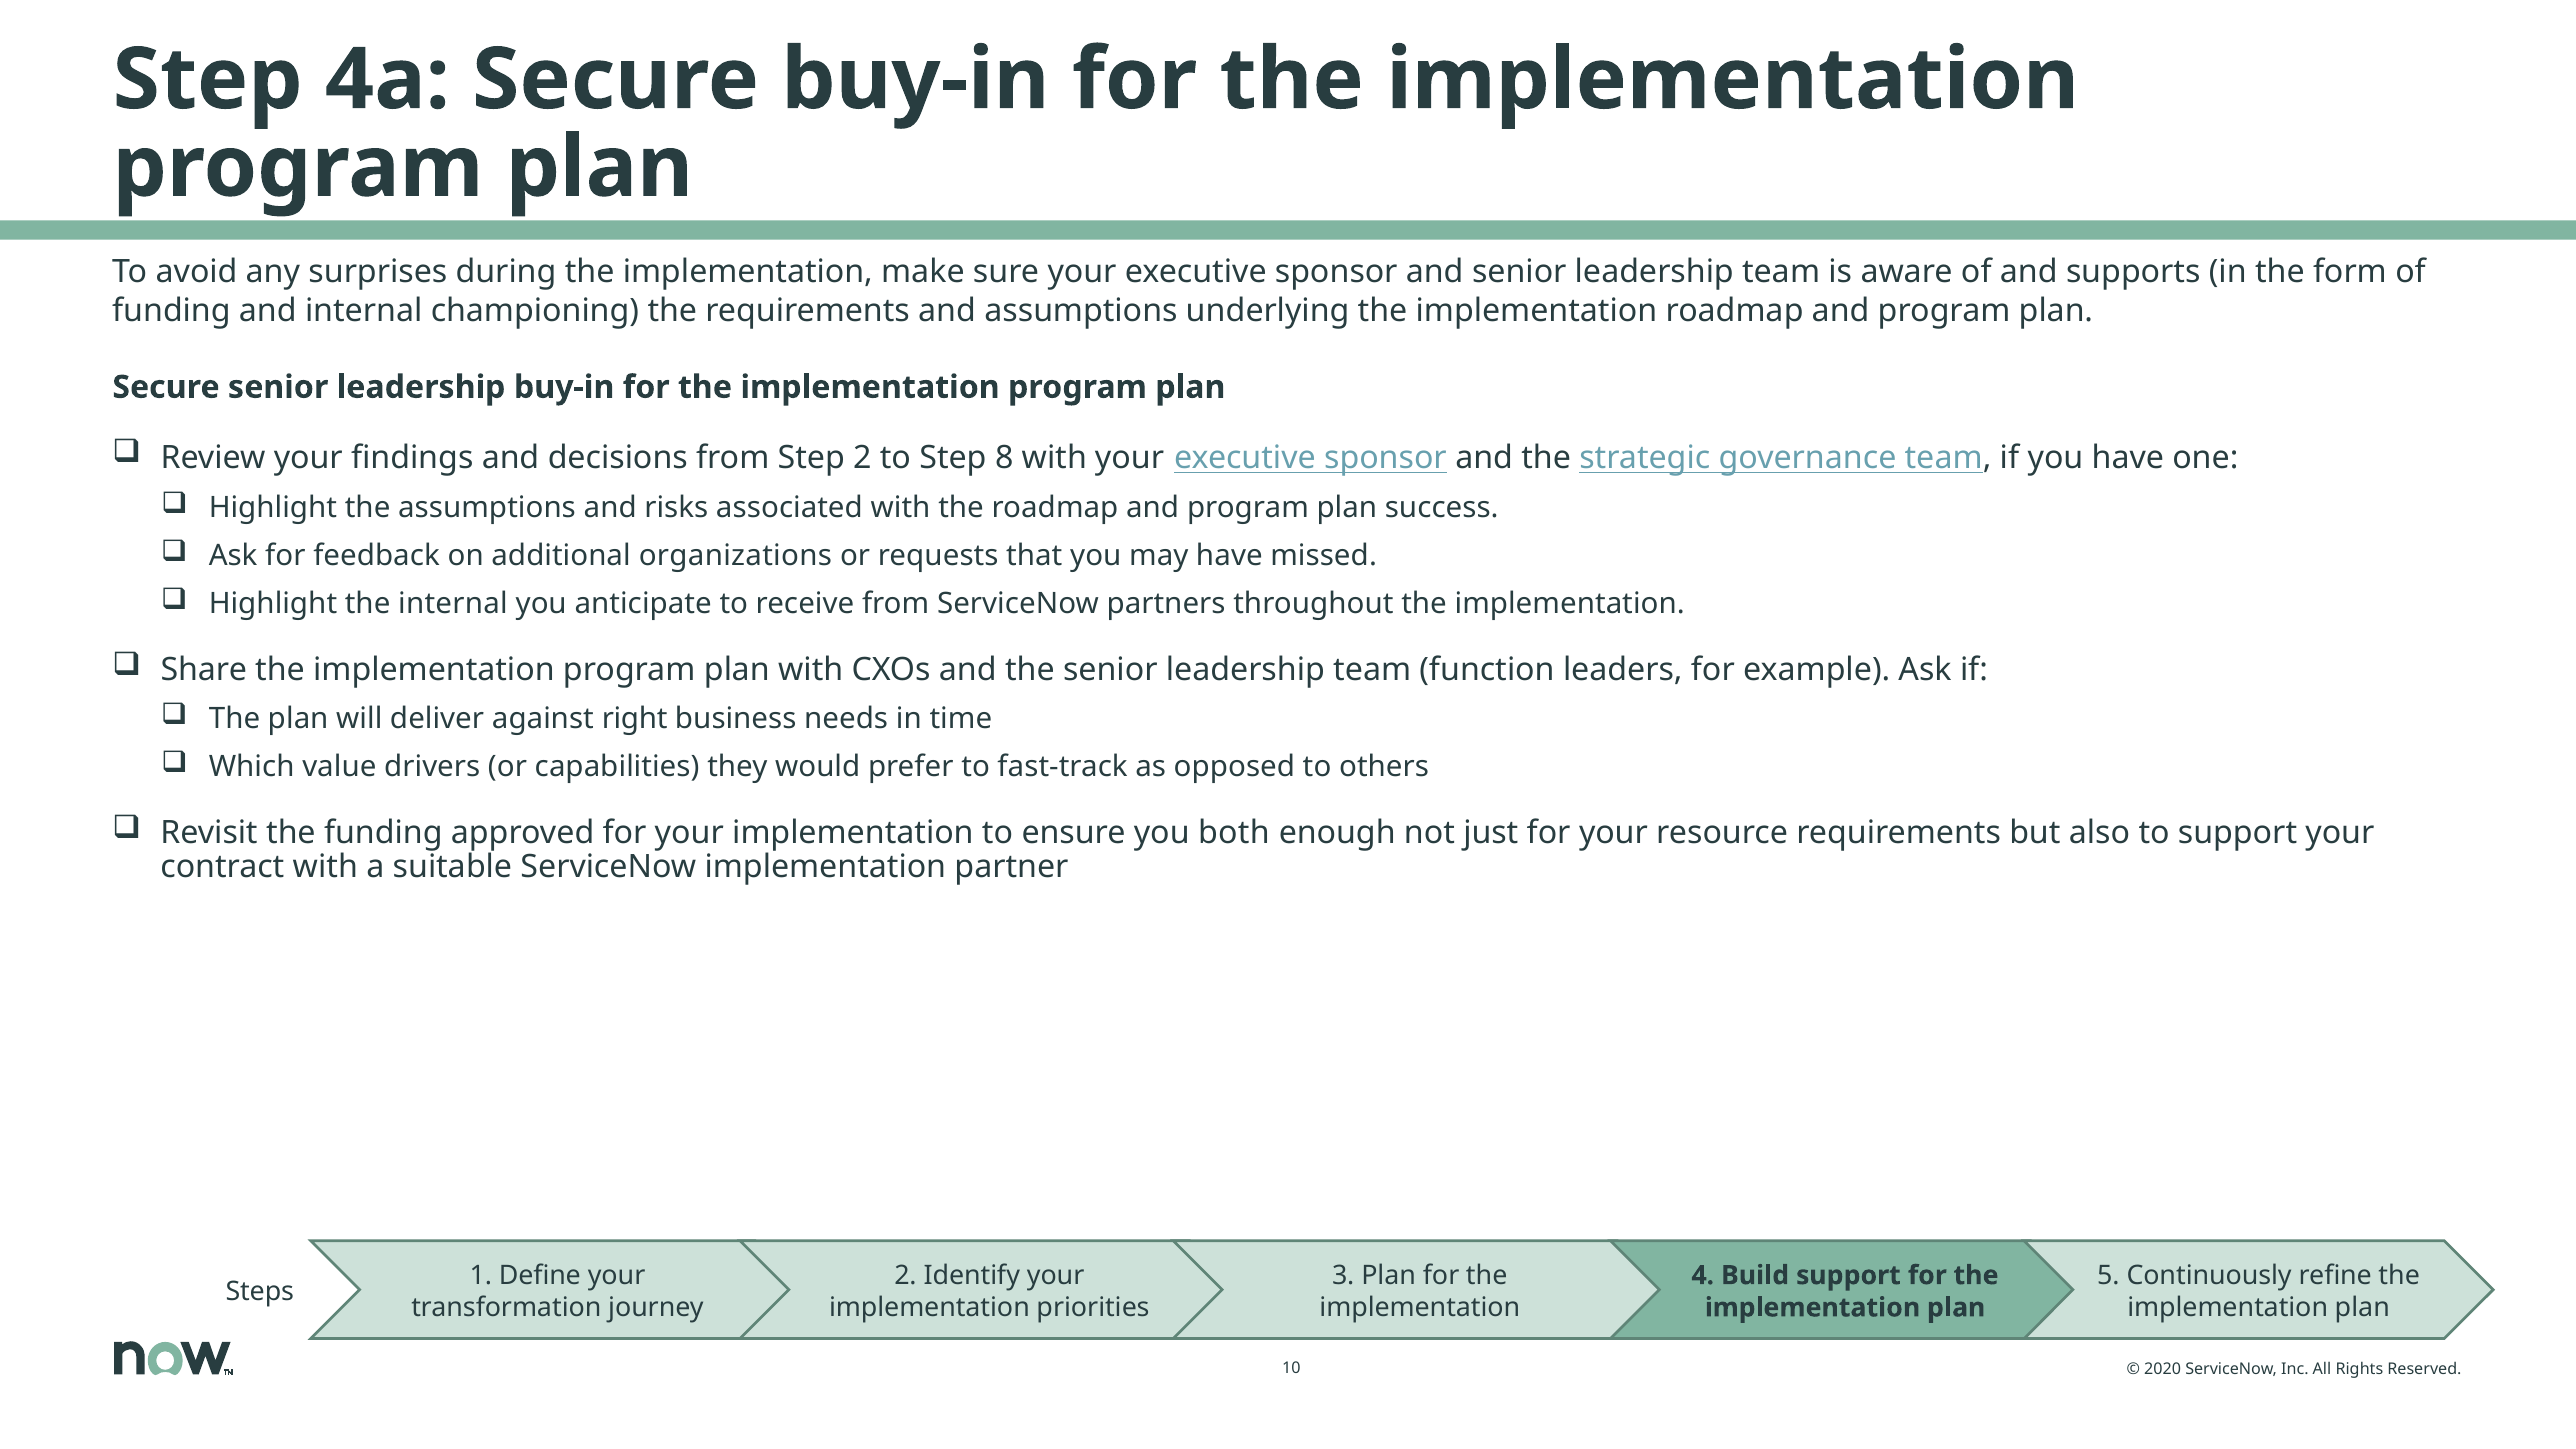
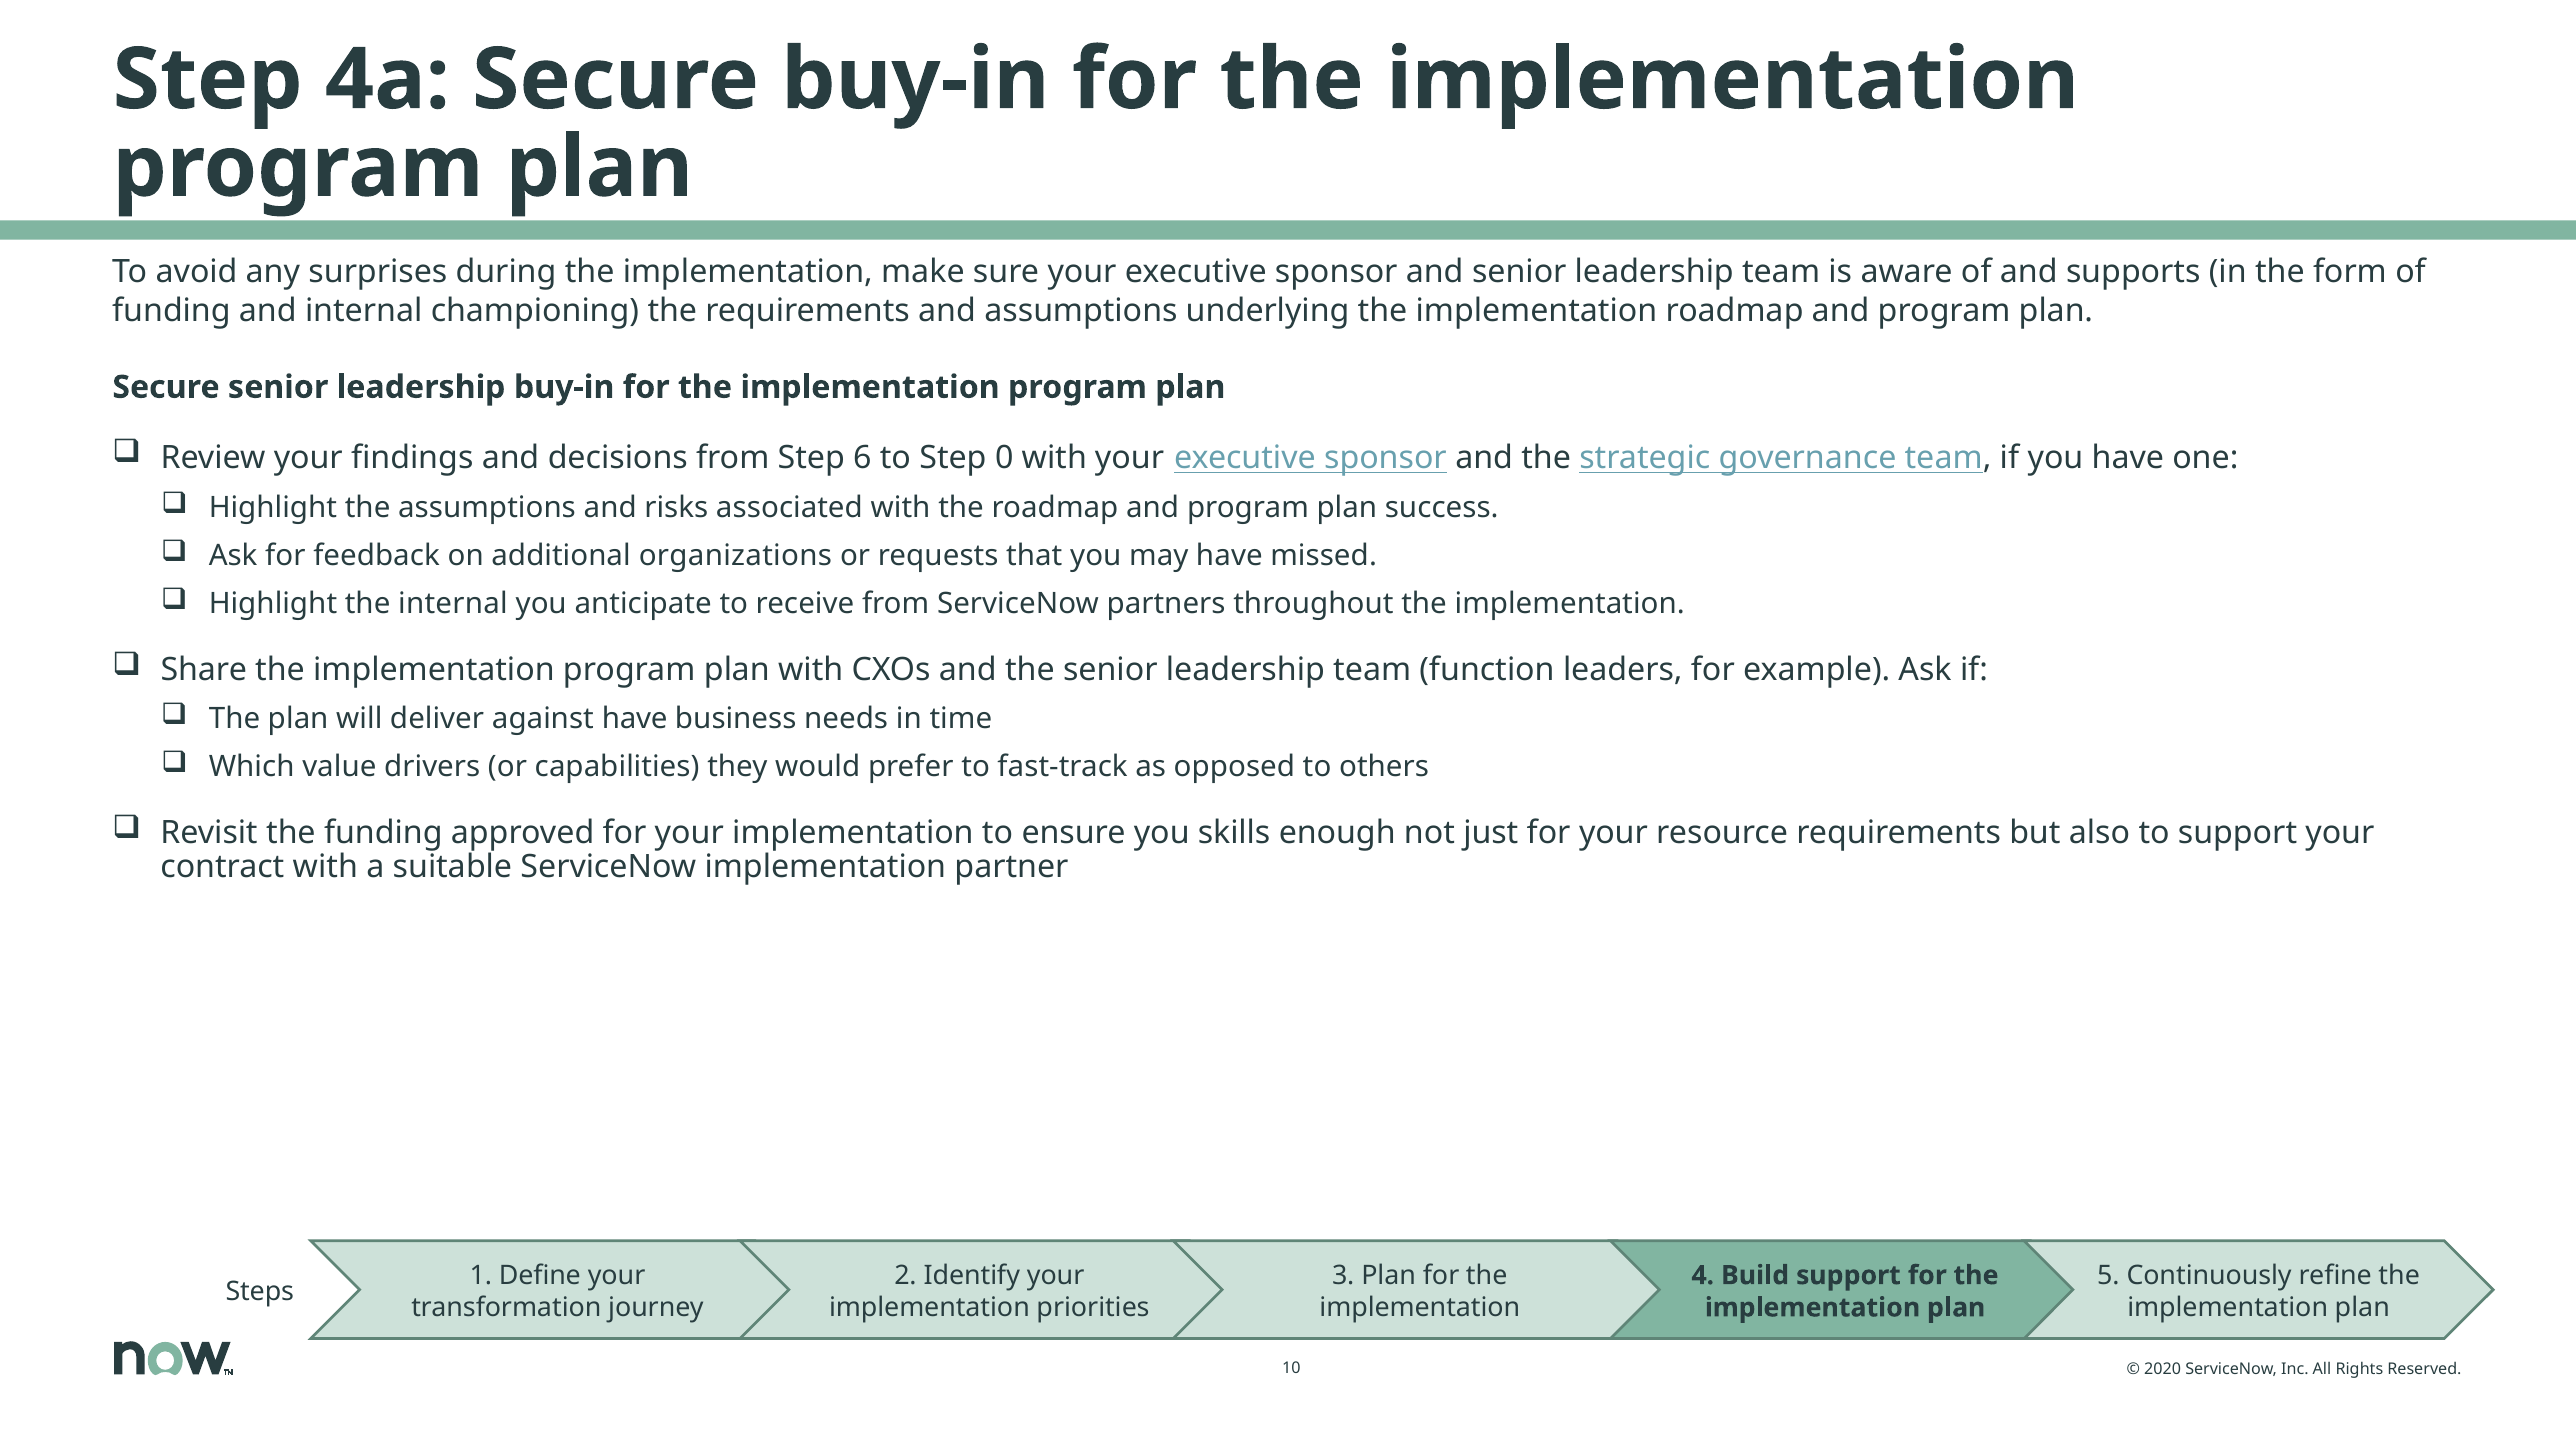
Step 2: 2 -> 6 (862, 458)
8: 8 -> 0 (1004, 458)
against right: right -> have (635, 719)
both: both -> skills (1234, 833)
